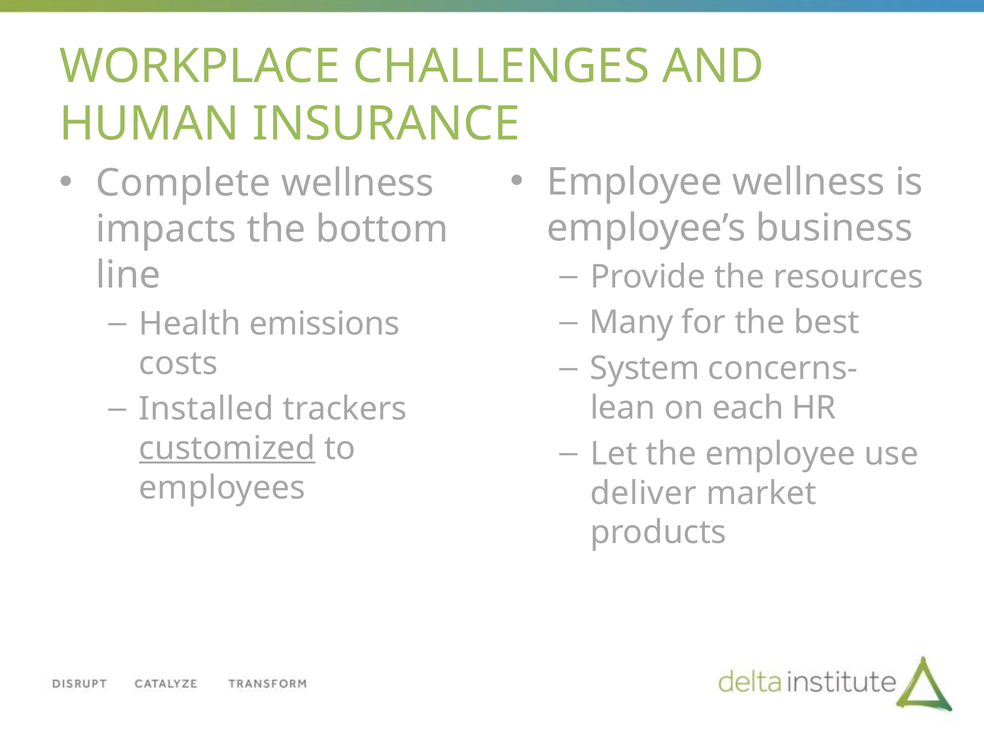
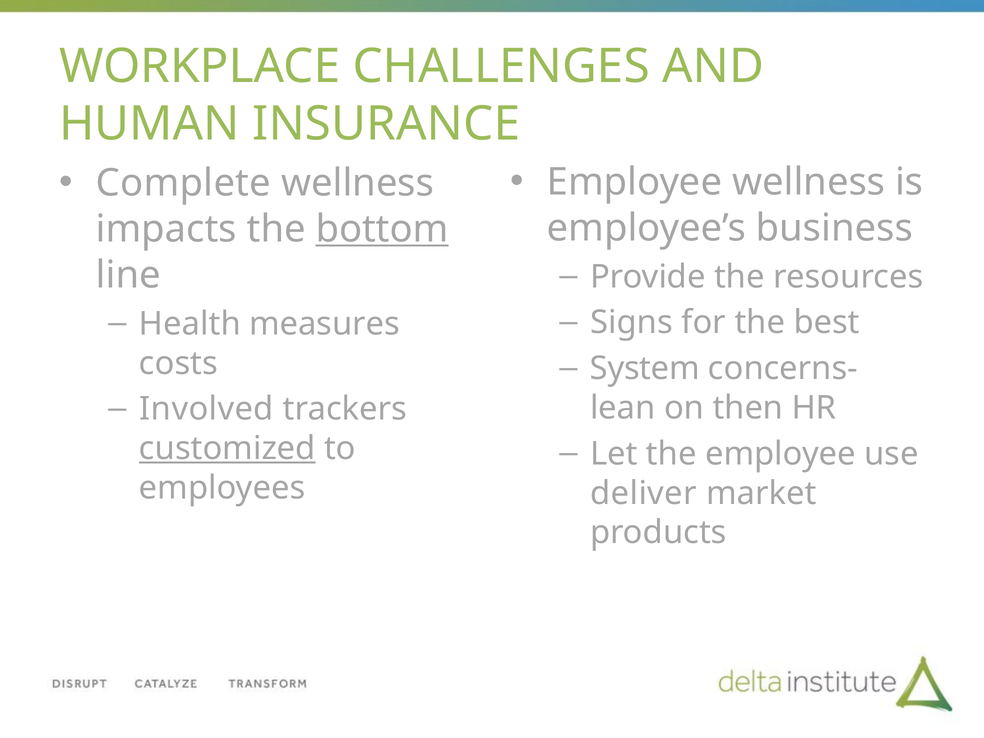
bottom underline: none -> present (382, 229)
Many: Many -> Signs (631, 323)
emissions: emissions -> measures (324, 324)
Installed: Installed -> Involved (207, 409)
each: each -> then (748, 408)
